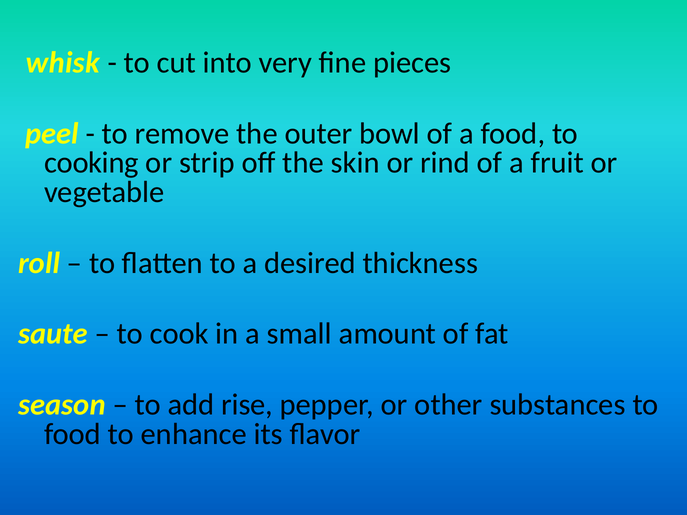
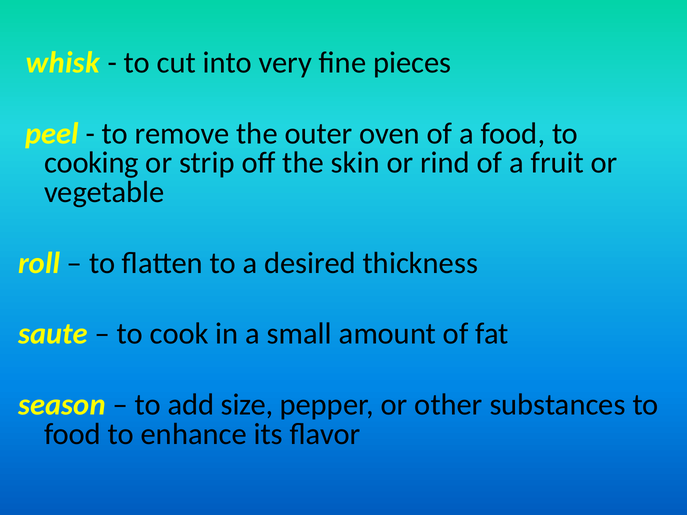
bowl: bowl -> oven (390, 134)
rise: rise -> size (247, 405)
